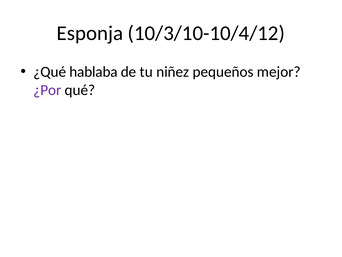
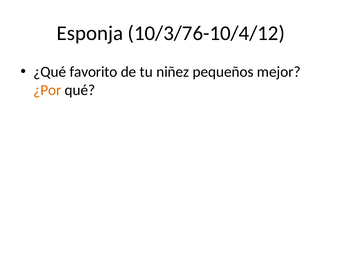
10/3/10-10/4/12: 10/3/10-10/4/12 -> 10/3/76-10/4/12 (206, 33)
hablaba: hablaba -> favorito (93, 72)
¿Por colour: purple -> orange (47, 90)
